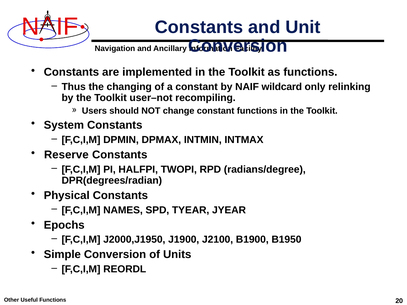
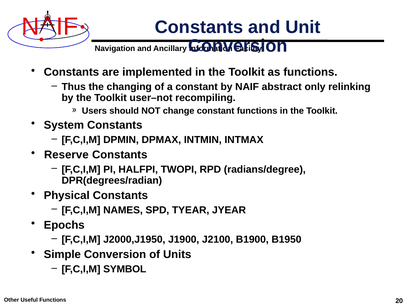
wildcard: wildcard -> abstract (282, 87)
REORDL: REORDL -> SYMBOL (125, 270)
